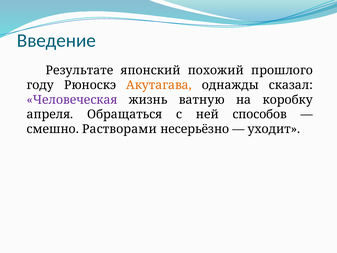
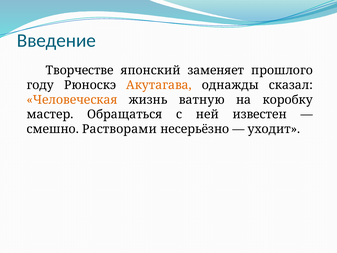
Результате: Результате -> Творчестве (80, 70)
похожий: похожий -> заменяет (216, 70)
Человеческая colour: purple -> orange (72, 100)
апреля: апреля -> мастер (50, 114)
способов: способов -> известен (260, 114)
